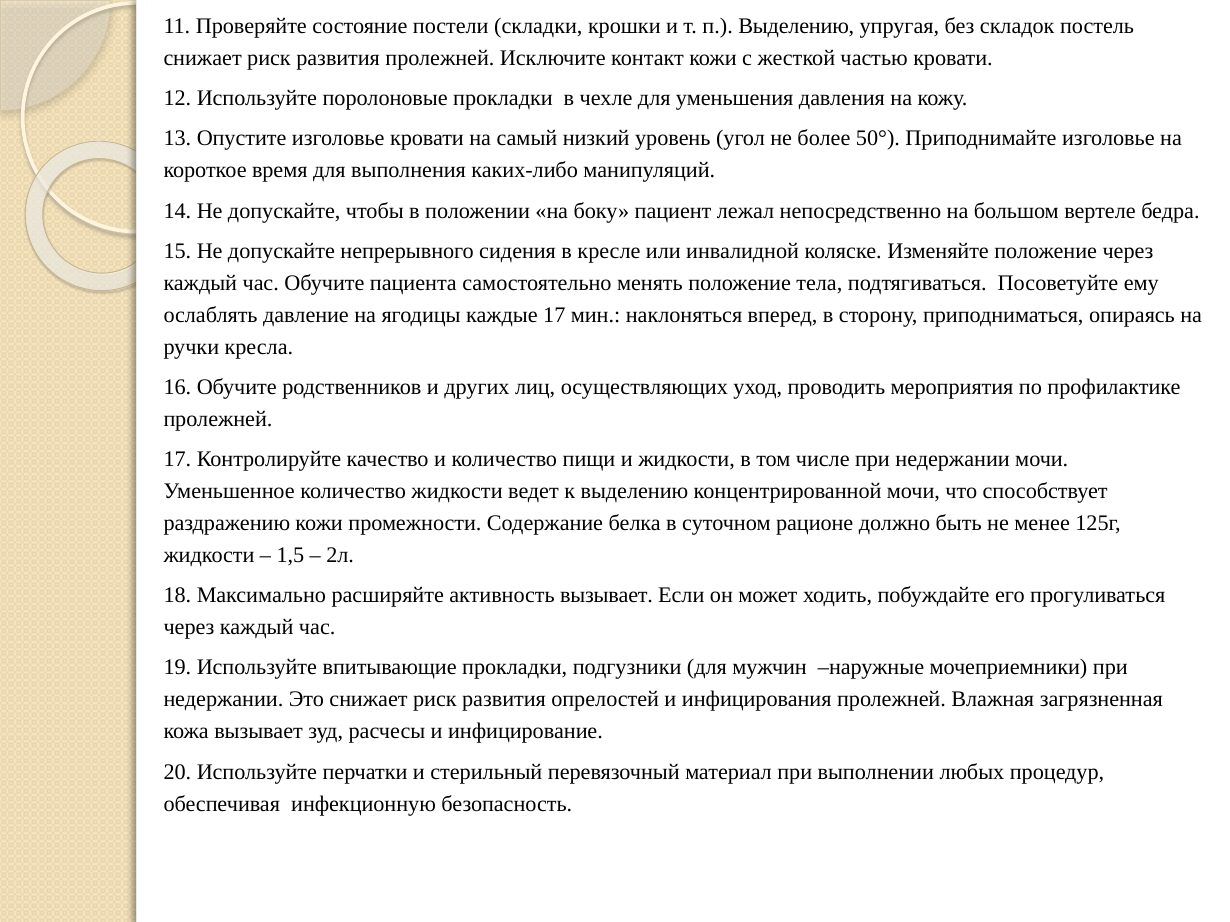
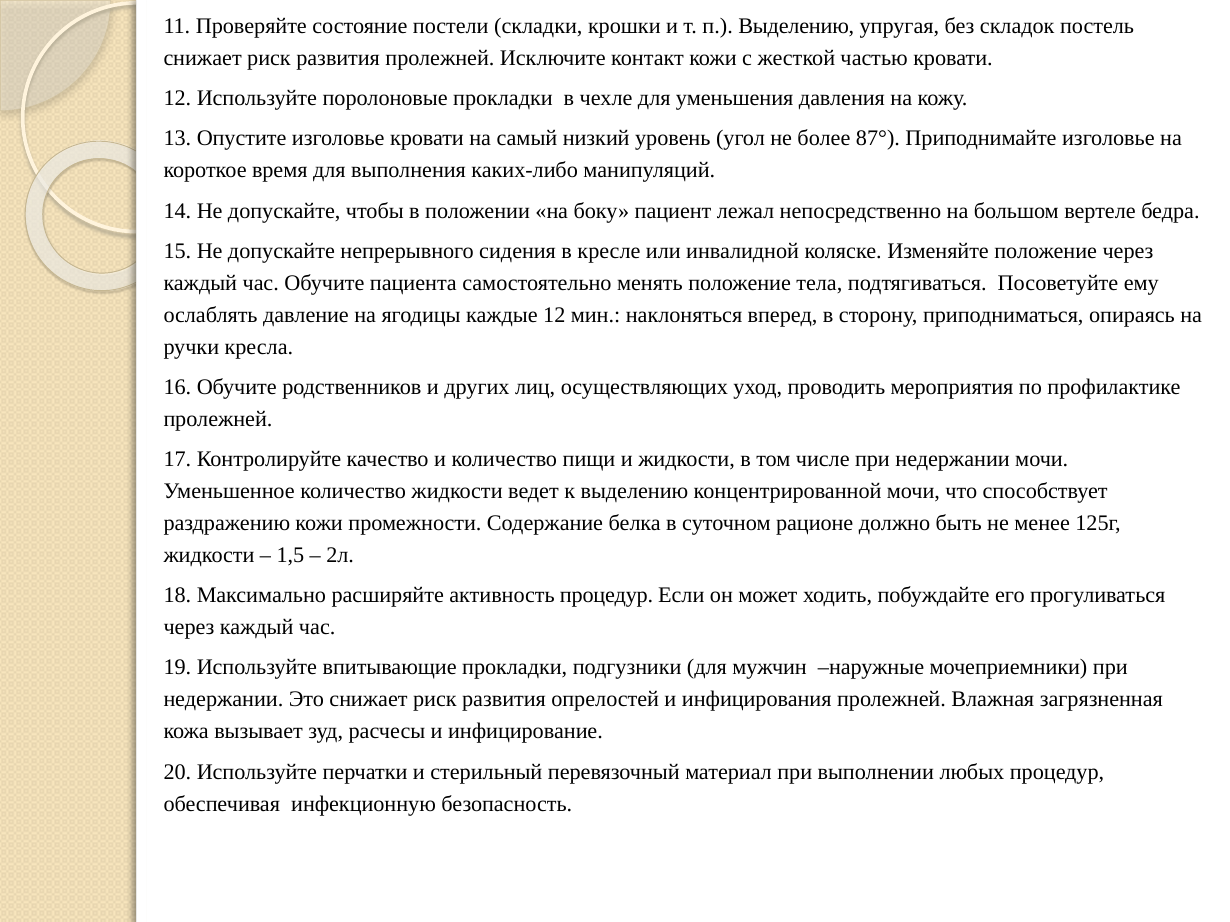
50°: 50° -> 87° (878, 139)
каждые 17: 17 -> 12 (554, 315)
активность вызывает: вызывает -> процедур (607, 596)
